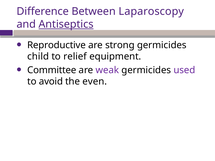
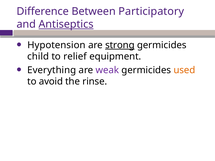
Laparoscopy: Laparoscopy -> Participatory (151, 11)
Reproductive: Reproductive -> Hypotension (56, 45)
strong underline: none -> present (120, 45)
Committee: Committee -> Everything (52, 70)
used colour: purple -> orange (184, 70)
even: even -> rinse (95, 82)
